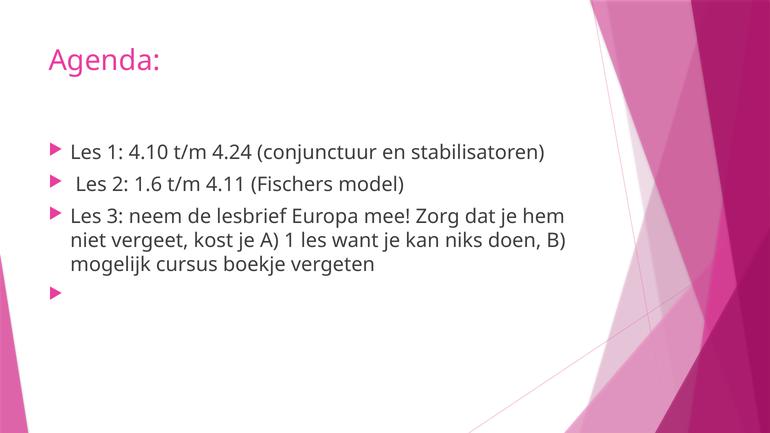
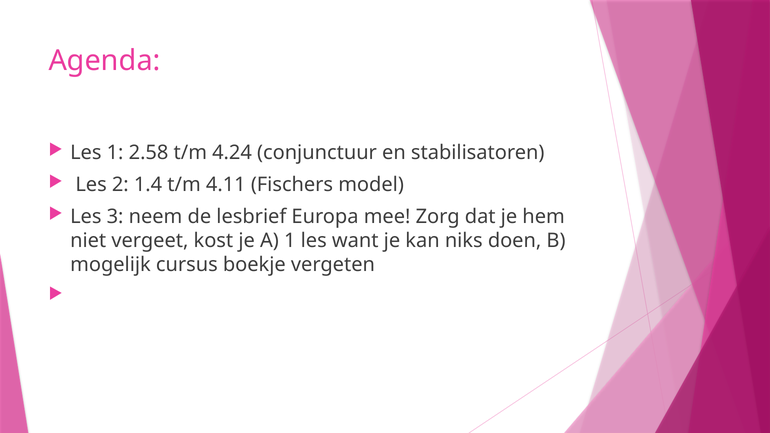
4.10: 4.10 -> 2.58 (149, 153)
1.6: 1.6 -> 1.4 (148, 185)
